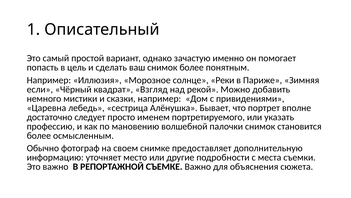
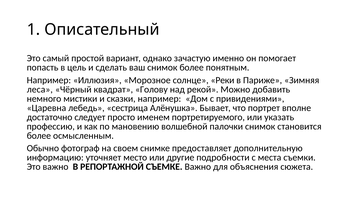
если: если -> леса (40, 89)
Взгляд: Взгляд -> Голову (151, 89)
